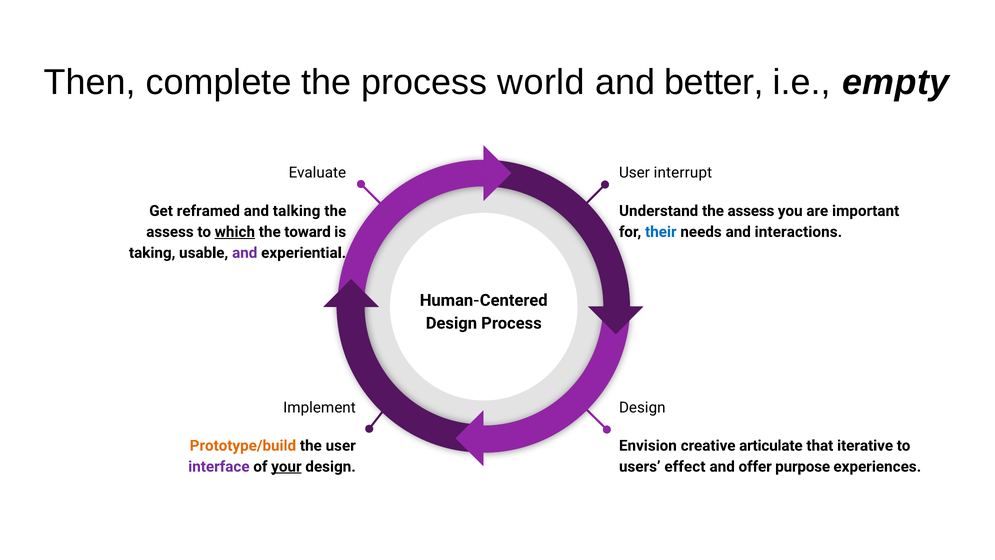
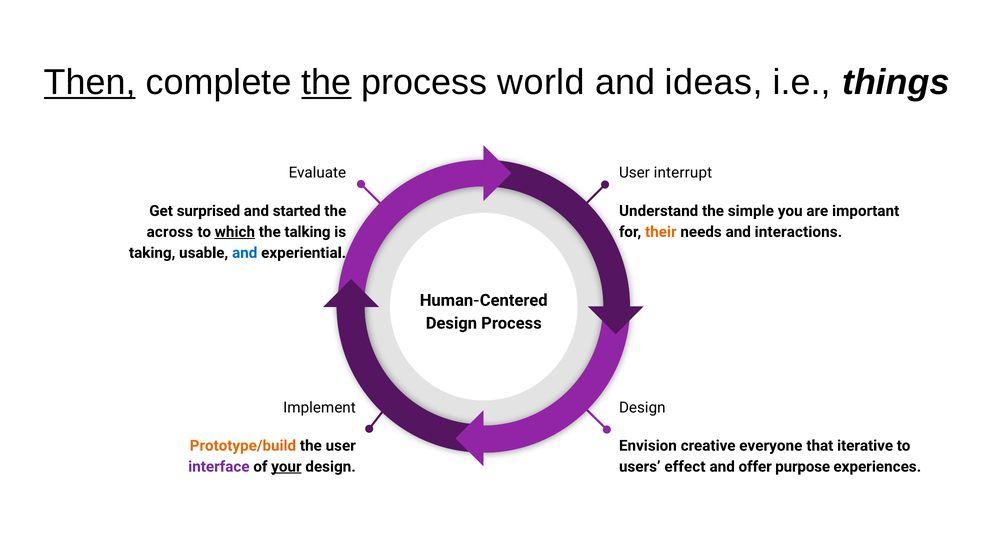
Then underline: none -> present (90, 82)
the underline: none -> present (326, 82)
better: better -> ideas (714, 82)
empty: empty -> things (896, 82)
reframed: reframed -> surprised (208, 211)
talking: talking -> started (297, 211)
assess: assess -> simple (751, 211)
assess: assess -> across (170, 232)
toward: toward -> talking (308, 232)
their colour: blue -> orange (661, 232)
and colour: purple -> blue (245, 253)
articulate: articulate -> everyone (771, 445)
